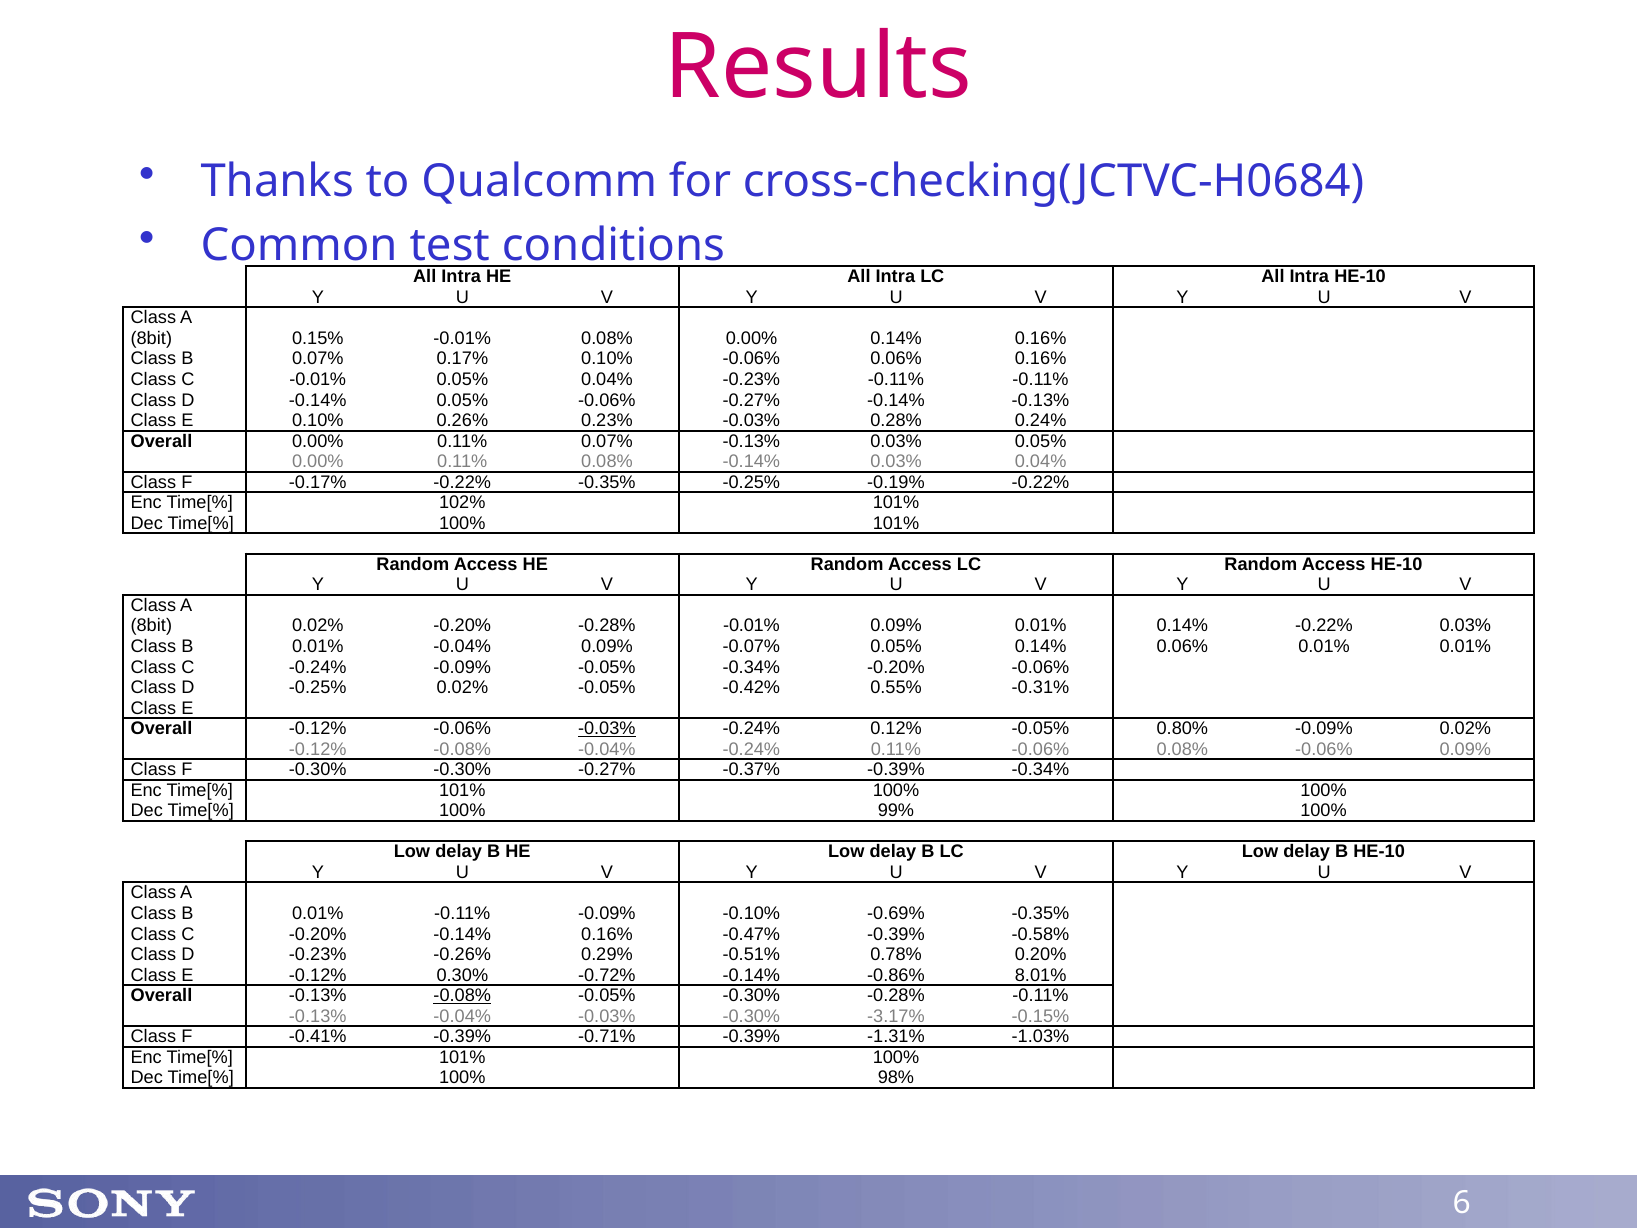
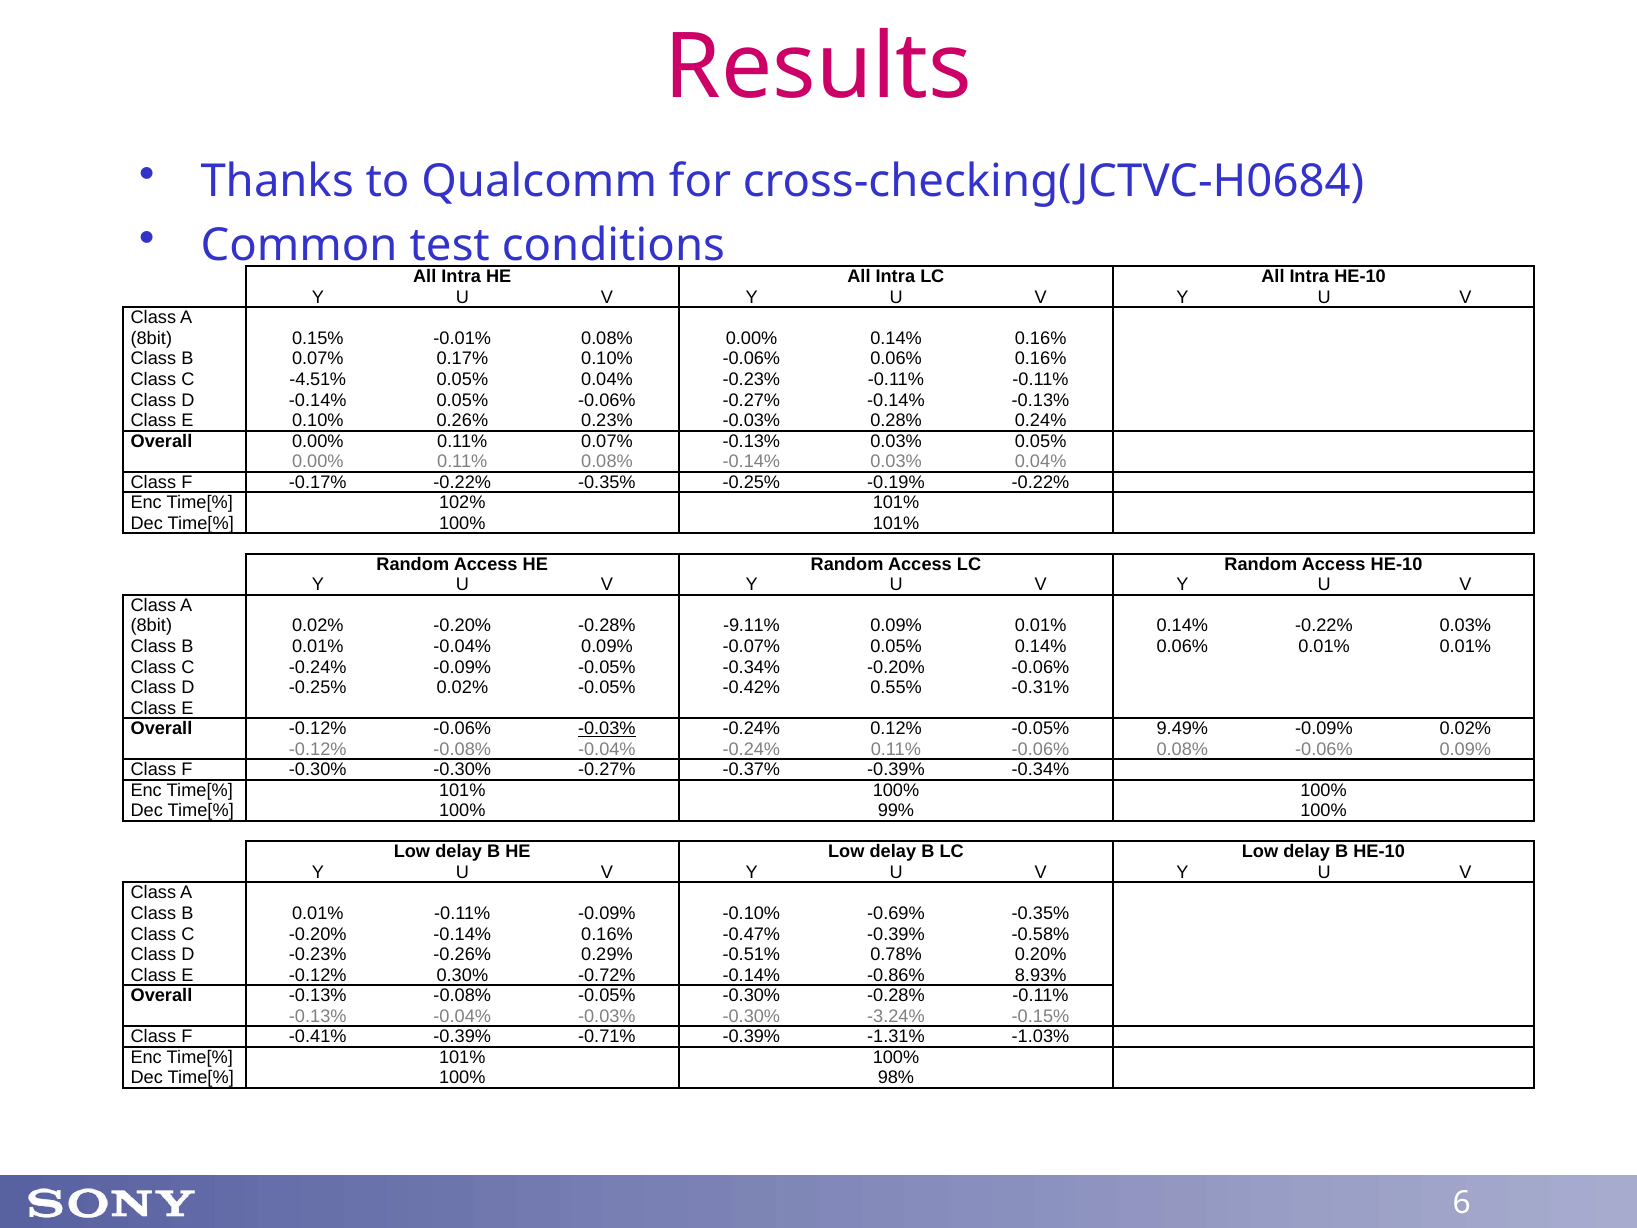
C -0.01%: -0.01% -> -4.51% (318, 379)
-0.28% -0.01%: -0.01% -> -9.11% (751, 626)
0.80%: 0.80% -> 9.49% (1182, 729)
8.01%: 8.01% -> 8.93% (1041, 975)
-0.08% underline: present -> none (462, 996)
-3.17%: -3.17% -> -3.24% (896, 1016)
